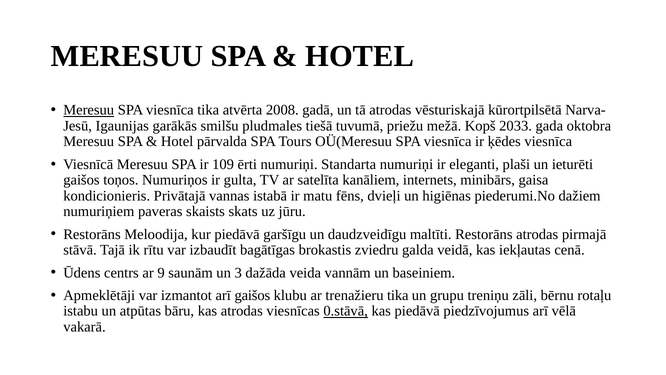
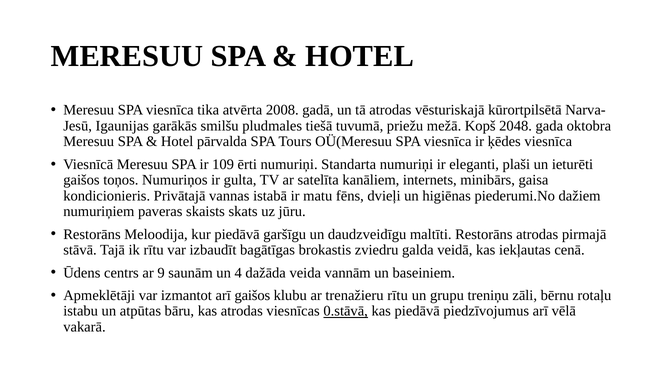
Meresuu underline: present -> none (89, 110)
2033: 2033 -> 2048 (516, 126)
3: 3 -> 4 (238, 272)
trenažieru tika: tika -> rītu (398, 295)
